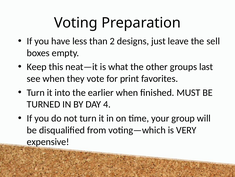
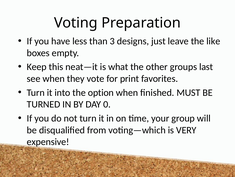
2: 2 -> 3 (112, 41)
sell: sell -> like (213, 41)
earlier: earlier -> option (101, 92)
4: 4 -> 0 (107, 104)
